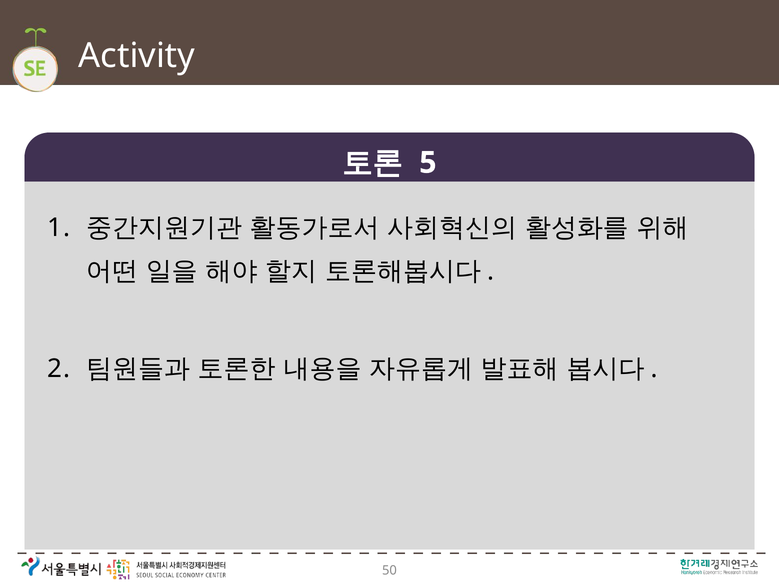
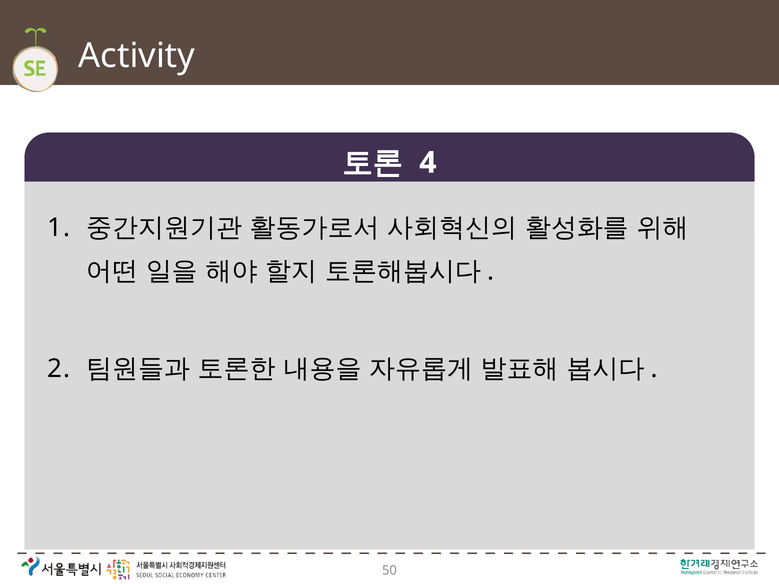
5: 5 -> 4 (428, 163)
